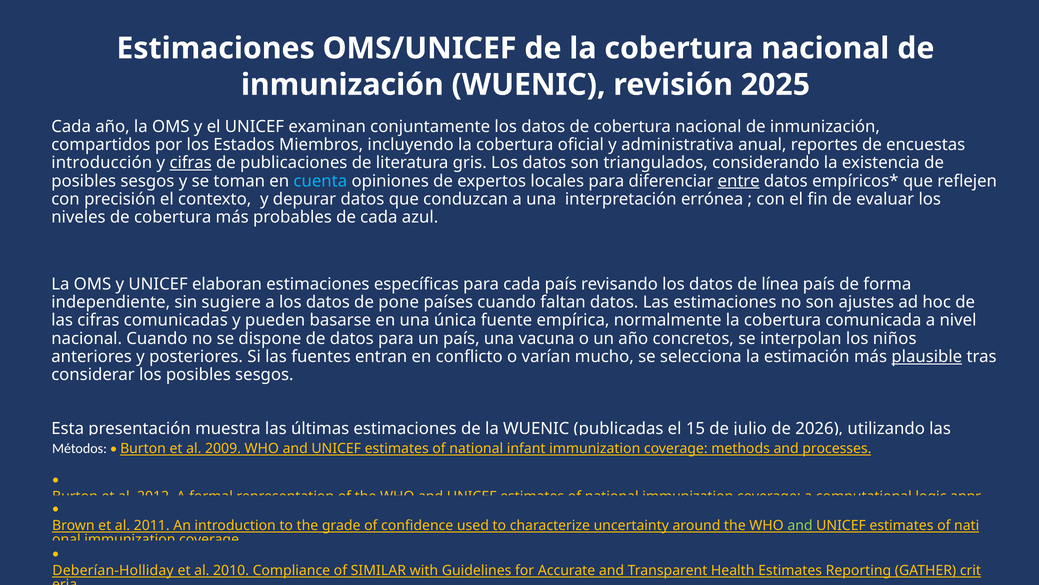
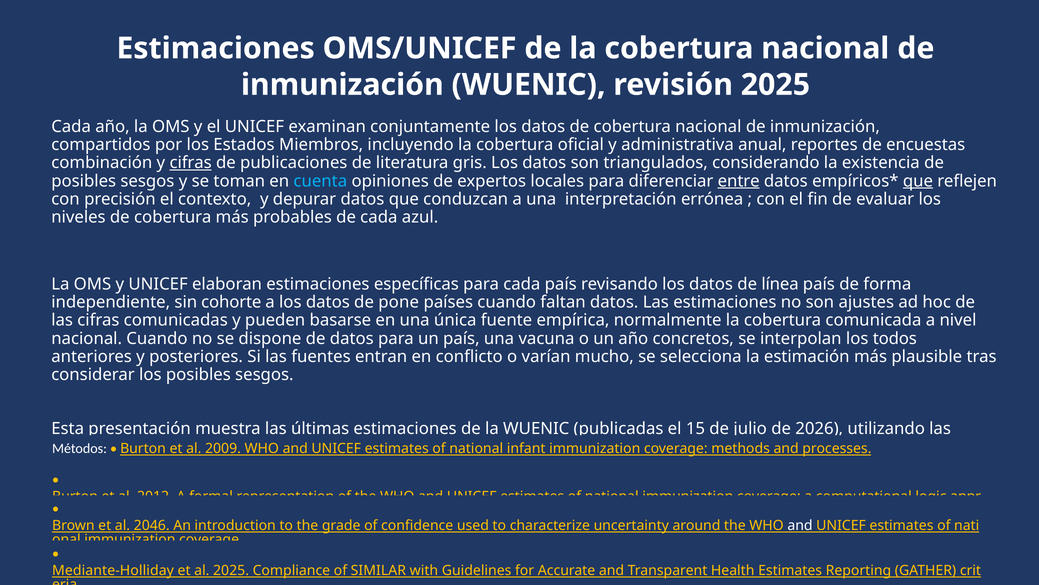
introducción: introducción -> combinación (102, 163)
que underline: none -> present (918, 181)
sugiere: sugiere -> cohorte (231, 302)
los niños: niños -> todos (895, 338)
plausible underline: present -> none (927, 356)
2011: 2011 -> 2046 (152, 525)
and colour: light green -> white (800, 525)
Deberían-Holliday: Deberían-Holliday -> Mediante-Holliday (113, 570)
al 2010: 2010 -> 2025 (231, 570)
